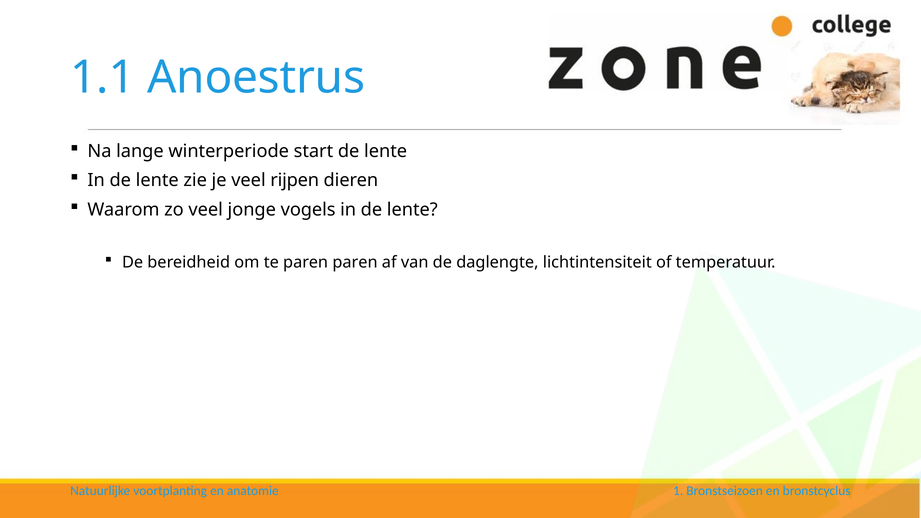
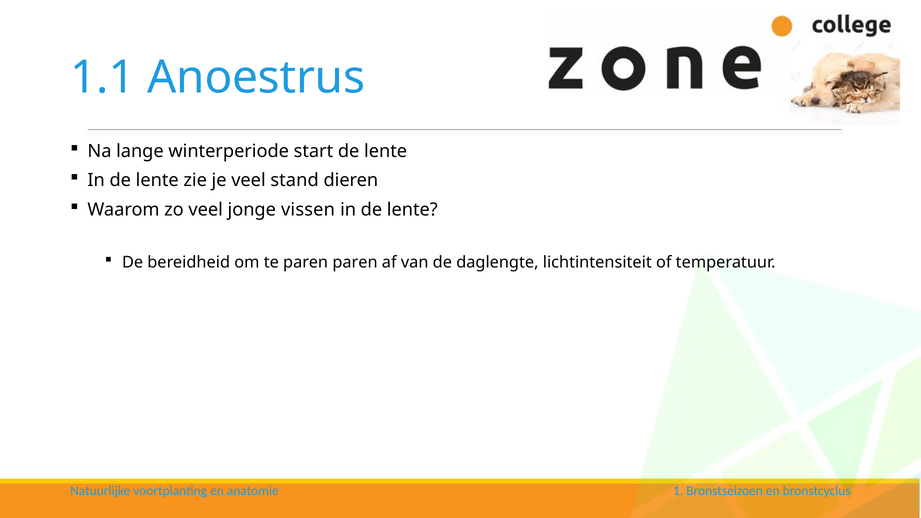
rijpen: rijpen -> stand (295, 180)
vogels: vogels -> vissen (308, 210)
